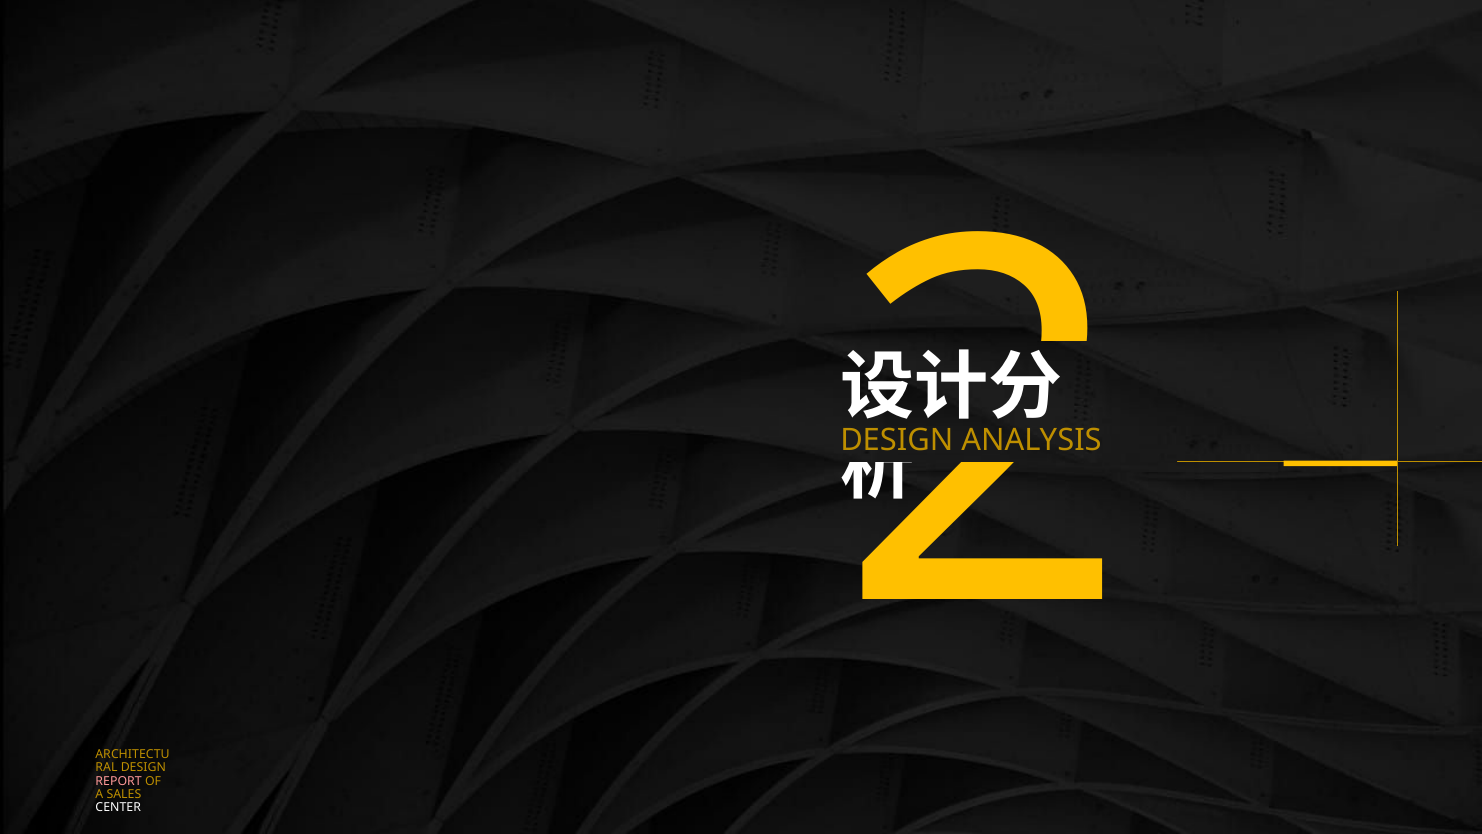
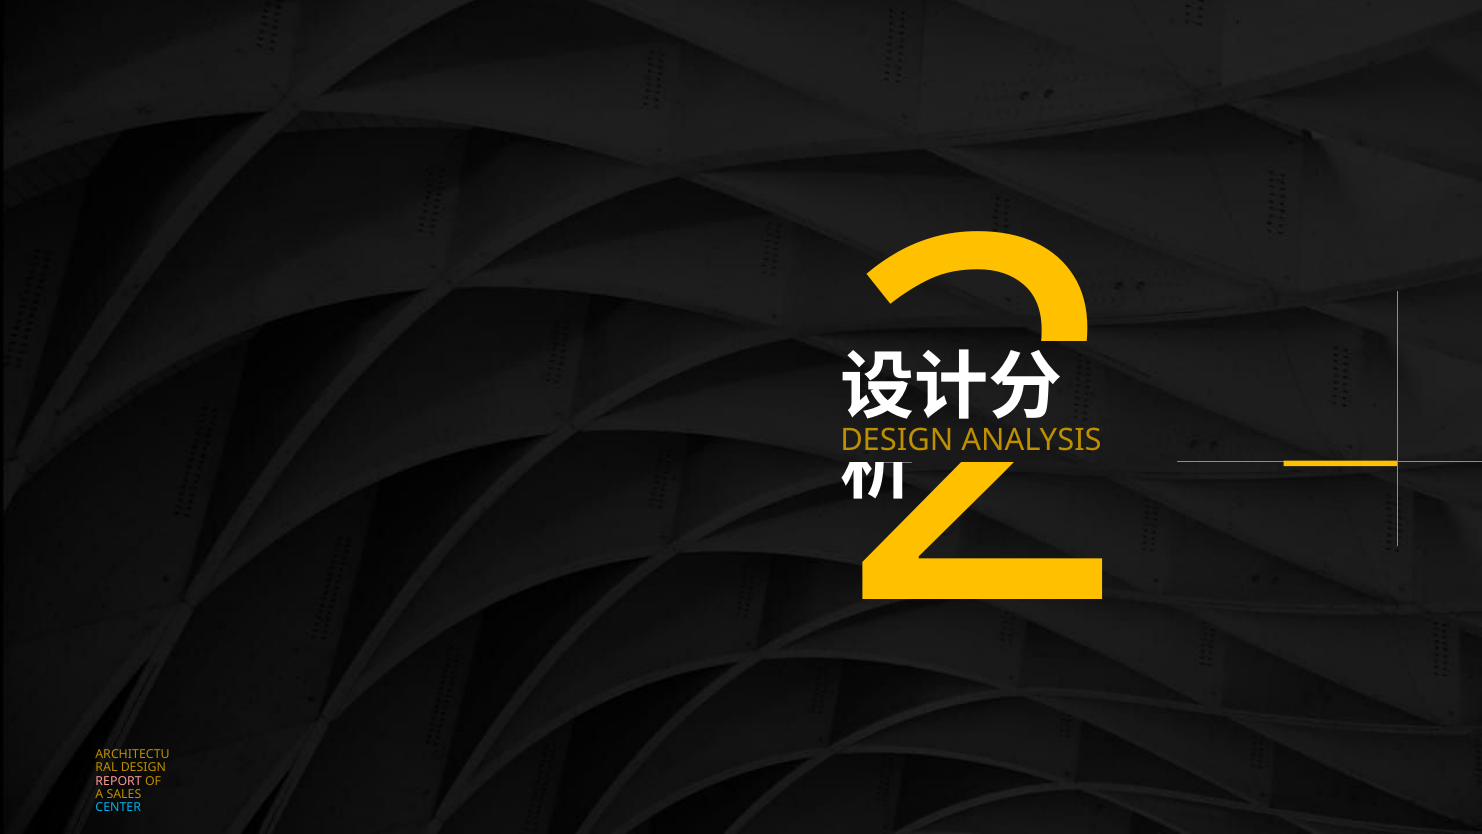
CENTER colour: white -> light blue (118, 807)
